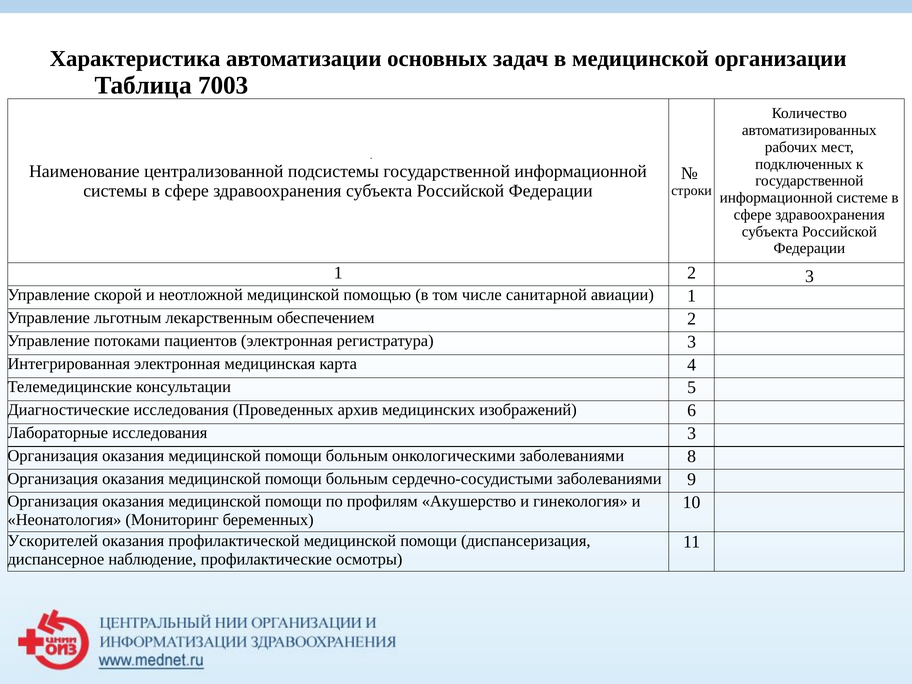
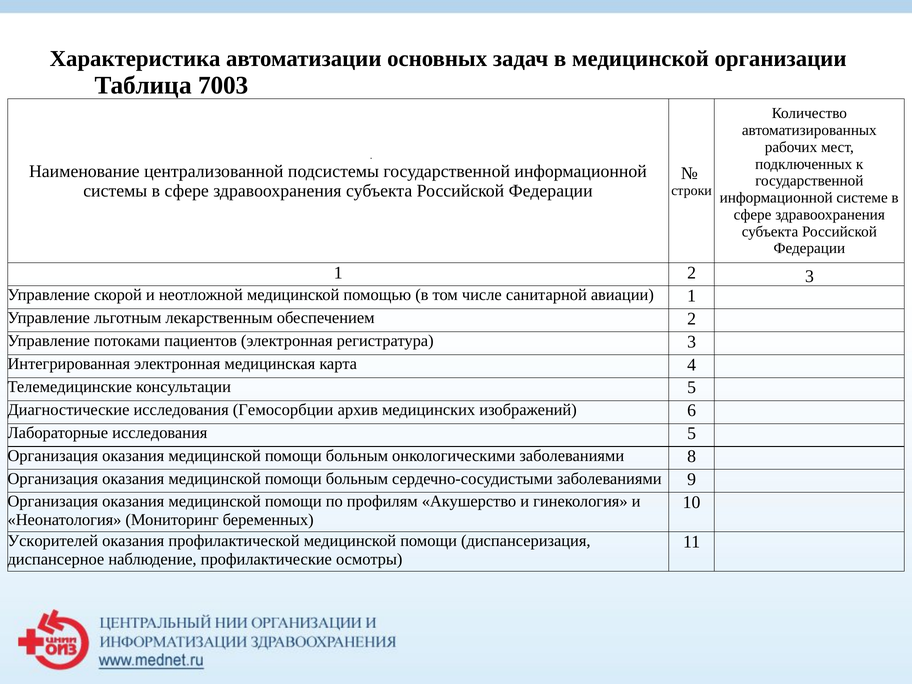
Проведенных: Проведенных -> Гемосорбции (283, 410)
исследования 3: 3 -> 5 (692, 433)
